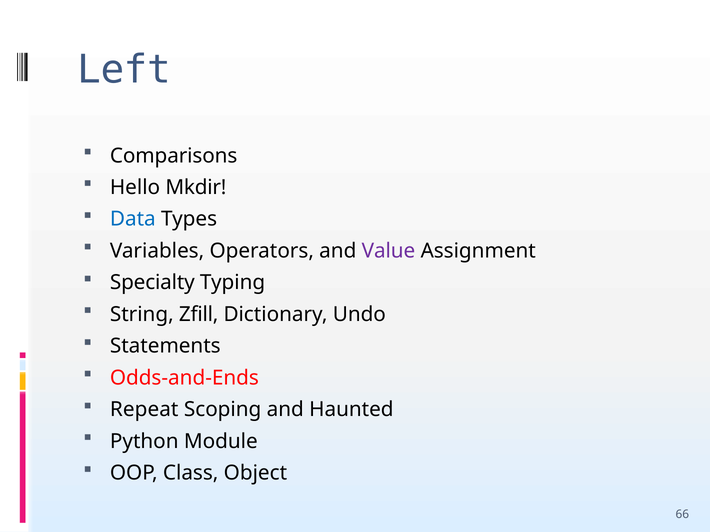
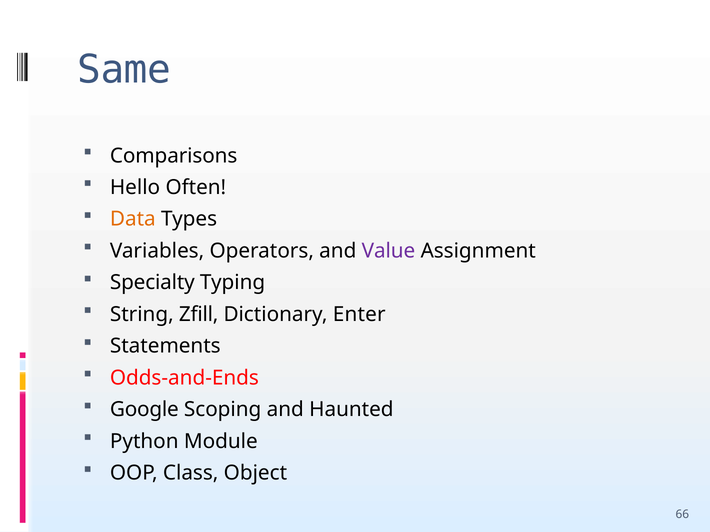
Left: Left -> Same (124, 70)
Mkdir: Mkdir -> Often (196, 188)
Data colour: blue -> orange (133, 219)
Undo: Undo -> Enter (359, 315)
Repeat: Repeat -> Google (144, 410)
